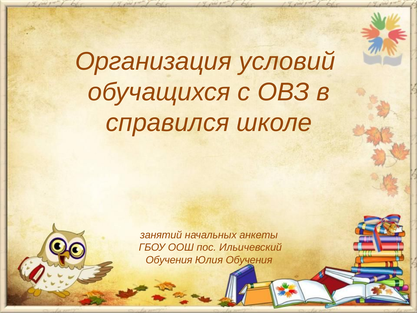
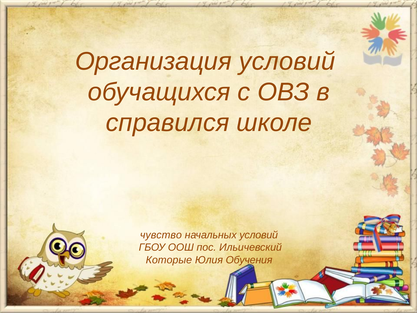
занятий: занятий -> чувство (161, 235)
начальных анкеты: анкеты -> условий (259, 235)
Обучения: Обучения -> Которые (169, 260)
